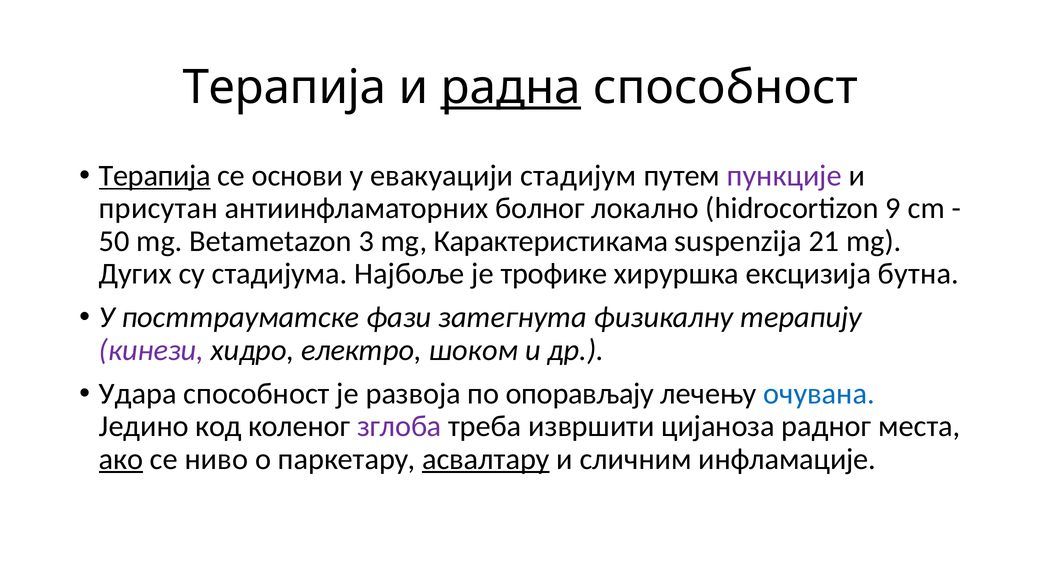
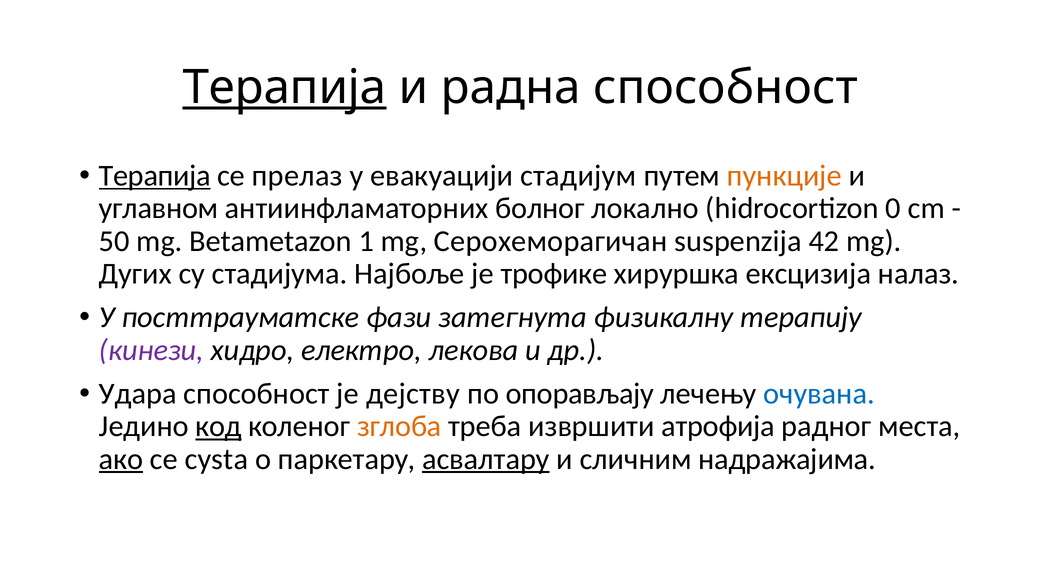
Терапија underline: none -> present (285, 87)
радна underline: present -> none (511, 87)
основи: основи -> прелаз (297, 176)
пункције colour: purple -> orange (784, 176)
присутан: присутан -> углавном (159, 209)
9: 9 -> 0 (893, 209)
3: 3 -> 1 (366, 241)
Карактеристикама: Карактеристикама -> Серохеморагичан (551, 241)
21: 21 -> 42 (824, 241)
бутна: бутна -> налаз (919, 274)
шоком: шоком -> лекова (474, 350)
развоја: развоја -> дејству (413, 394)
код underline: none -> present (219, 427)
зглоба colour: purple -> orange (399, 427)
цијаноза: цијаноза -> атрофија (718, 427)
ниво: ниво -> cysta (216, 460)
инфламације: инфламације -> надражајима (787, 460)
